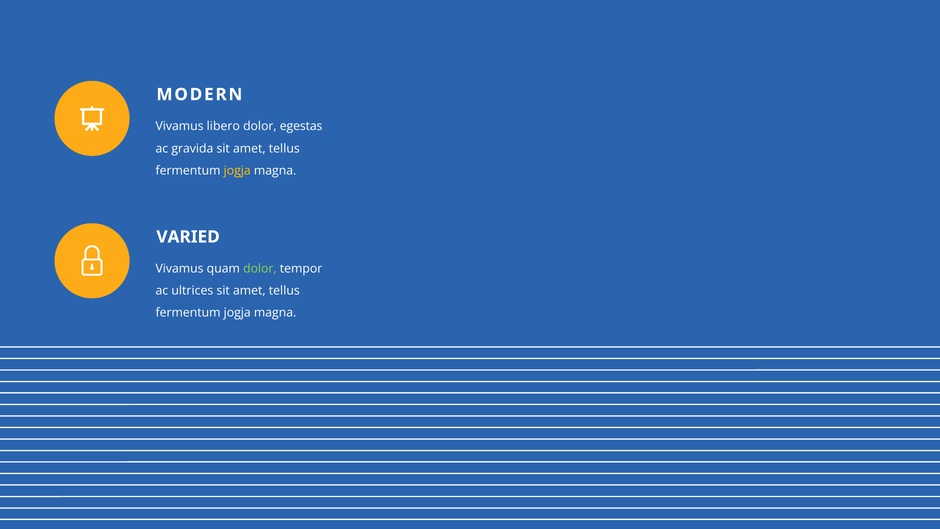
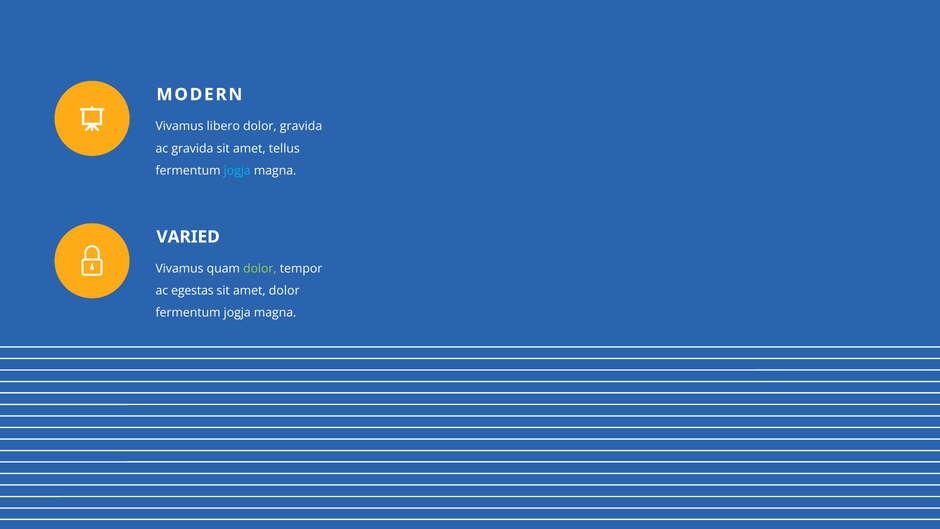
dolor egestas: egestas -> gravida (301, 126)
jogja colour: yellow -> light blue (237, 170)
ultrices: ultrices -> egestas (192, 291)
tellus: tellus -> dolor (284, 291)
